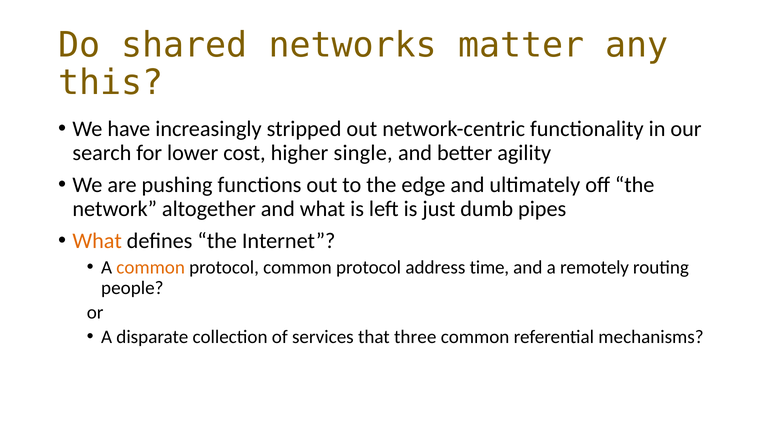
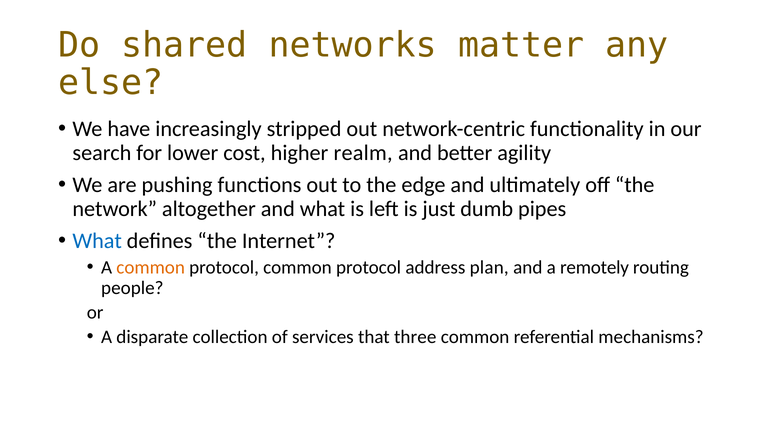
this: this -> else (111, 83)
single: single -> realm (363, 153)
What colour: orange -> blue (97, 241)
time: time -> plan (489, 267)
